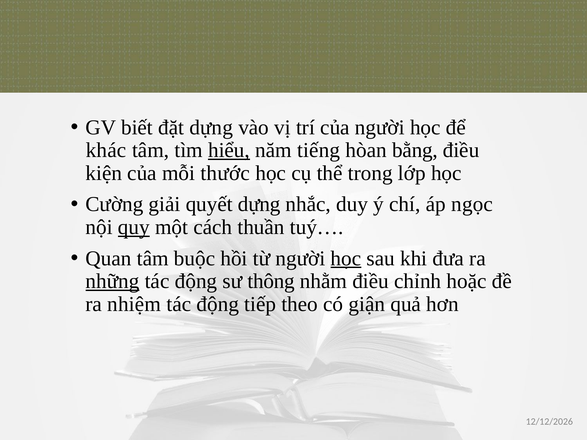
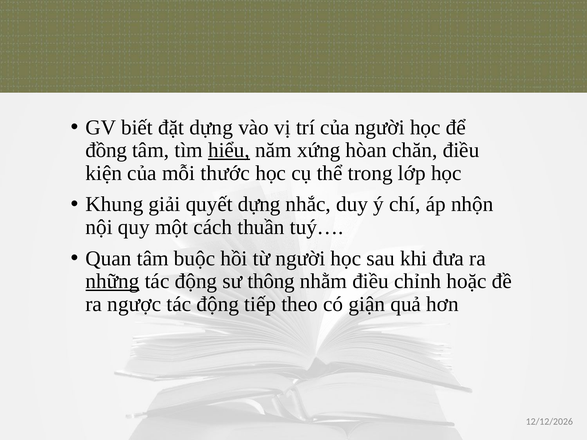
khác: khác -> đồng (106, 150)
tiếng: tiếng -> xứng (319, 150)
bằng: bằng -> chăn (415, 150)
Cường: Cường -> Khung (114, 204)
ngọc: ngọc -> nhộn (472, 204)
quy underline: present -> none (134, 227)
học underline: present -> none (346, 258)
nhiệm: nhiệm -> ngược (134, 304)
